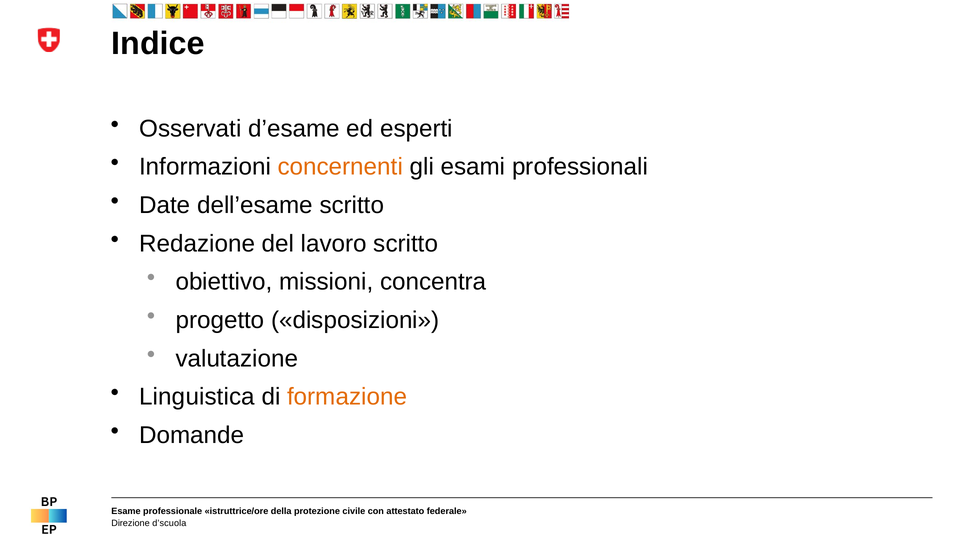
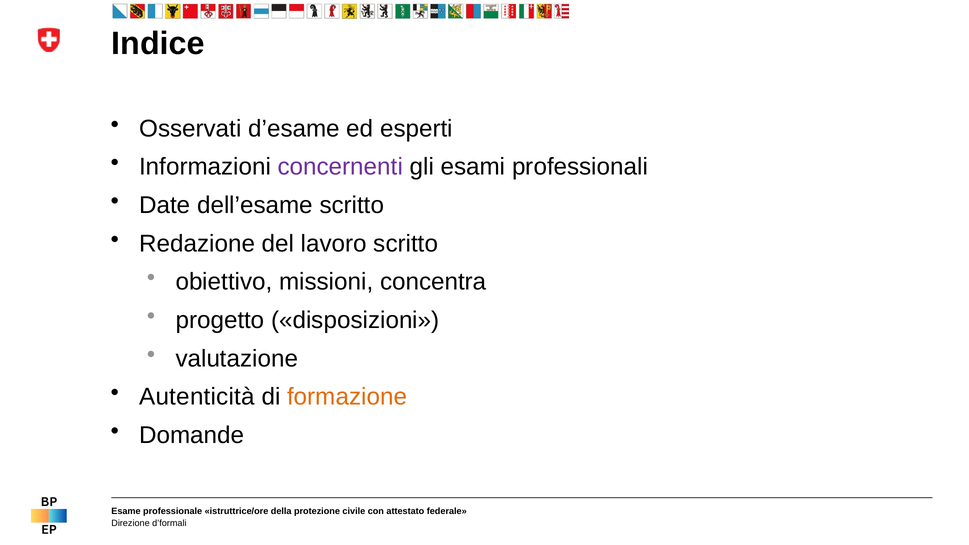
concernenti colour: orange -> purple (340, 167)
Linguistica: Linguistica -> Autenticità (197, 397)
d’scuola: d’scuola -> d’formali (169, 523)
